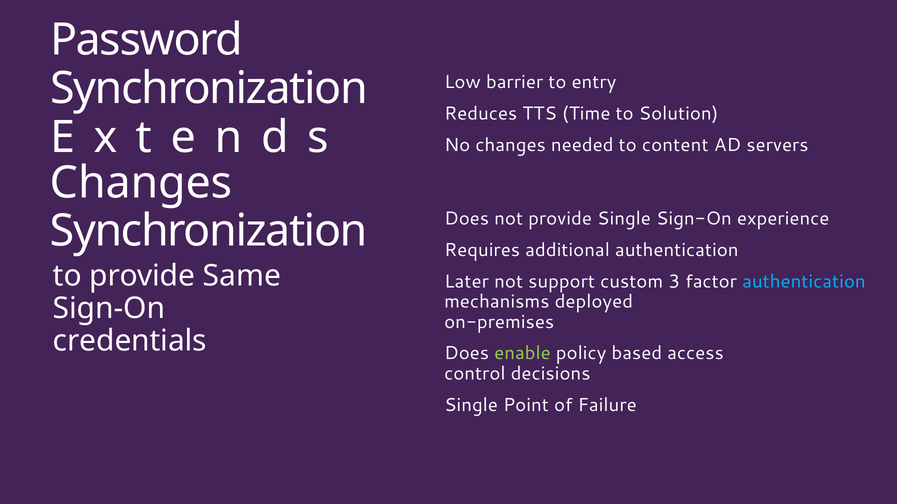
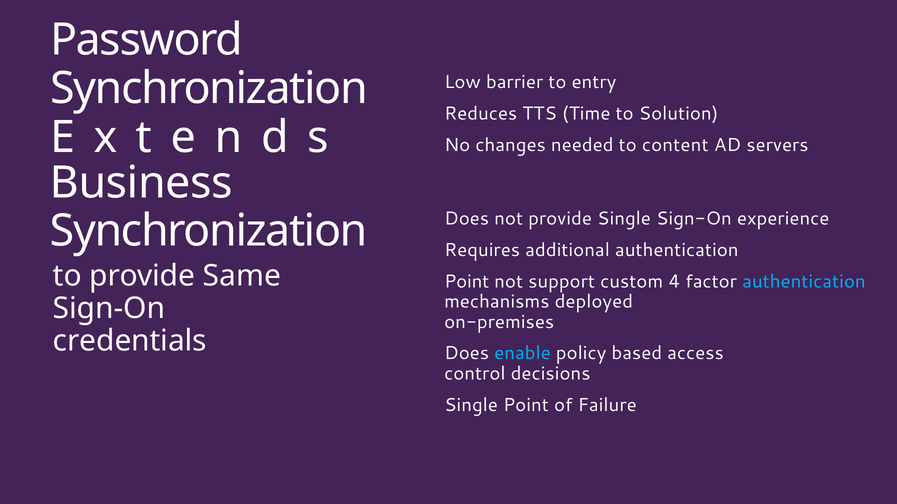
Changes: Changes -> Business (141, 183)
Later: Later -> Point (467, 282)
3: 3 -> 4 (674, 282)
enable colour: light green -> light blue (522, 354)
